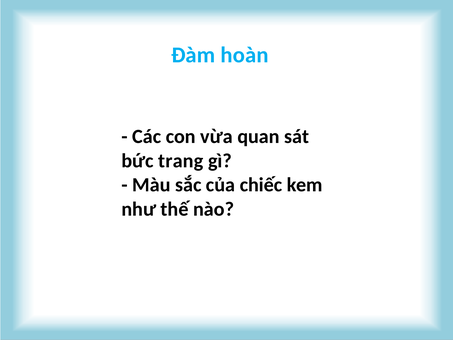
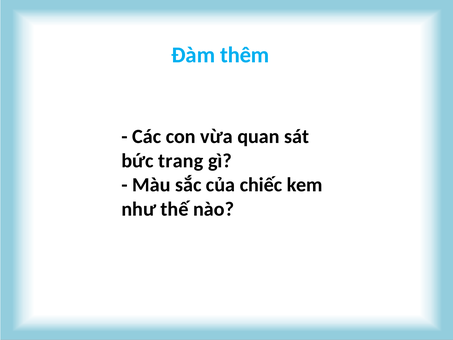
hoàn: hoàn -> thêm (245, 55)
